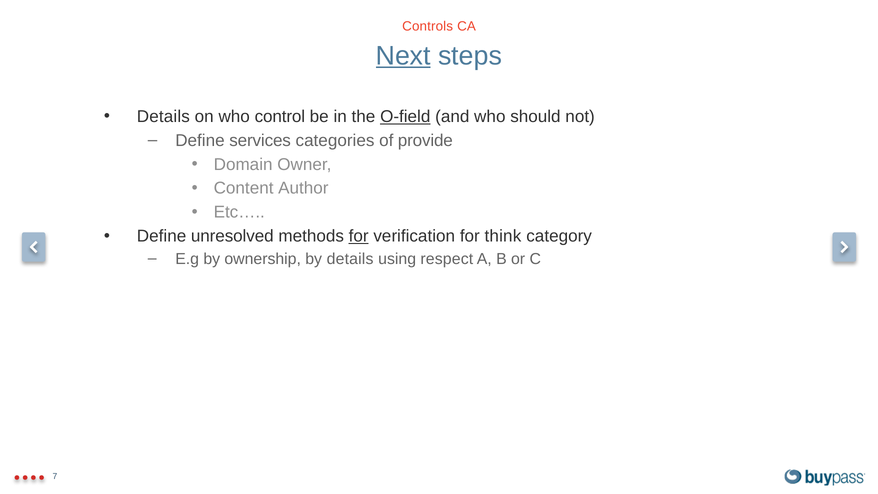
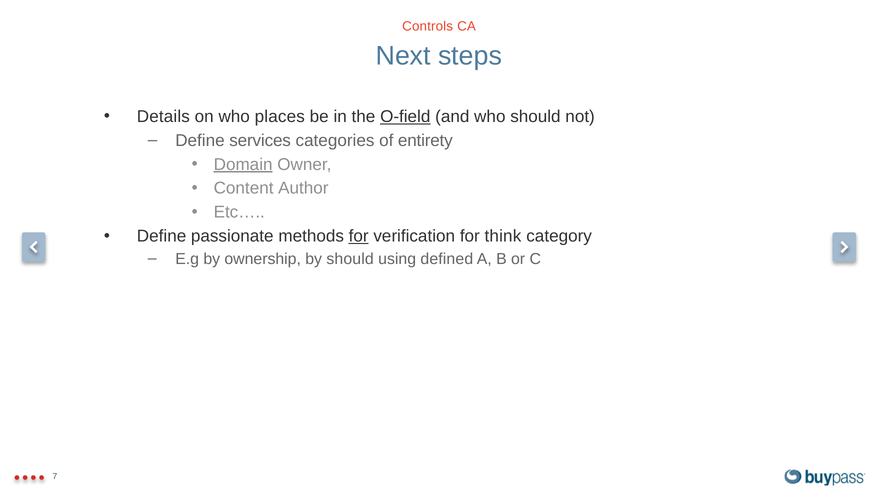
Next underline: present -> none (403, 56)
control: control -> places (280, 116)
provide: provide -> entirety (425, 140)
Domain underline: none -> present (243, 164)
unresolved: unresolved -> passionate (232, 236)
by details: details -> should (350, 259)
respect: respect -> defined (447, 259)
